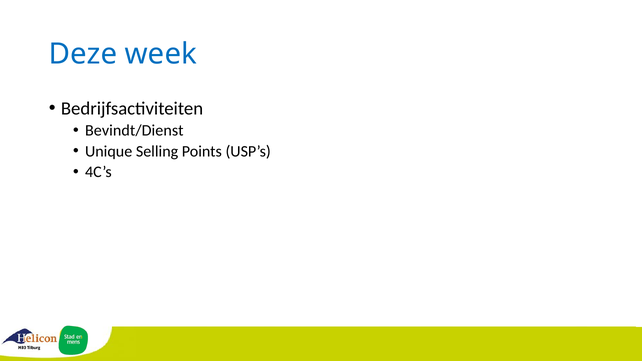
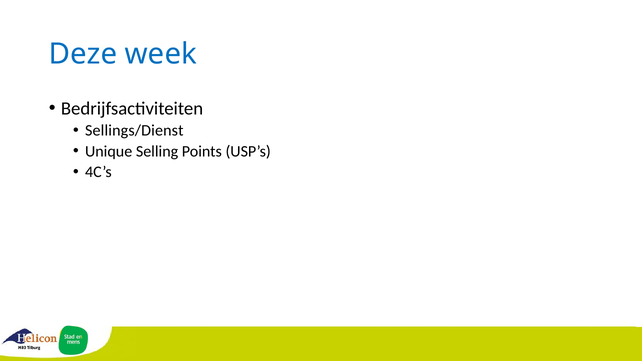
Bevindt/Dienst: Bevindt/Dienst -> Sellings/Dienst (134, 131)
